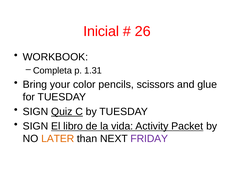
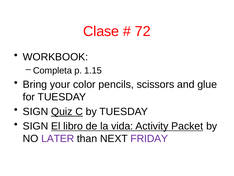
Inicial: Inicial -> Clase (101, 31)
26: 26 -> 72 (143, 31)
1.31: 1.31 -> 1.15 (93, 70)
LATER colour: orange -> purple (58, 138)
